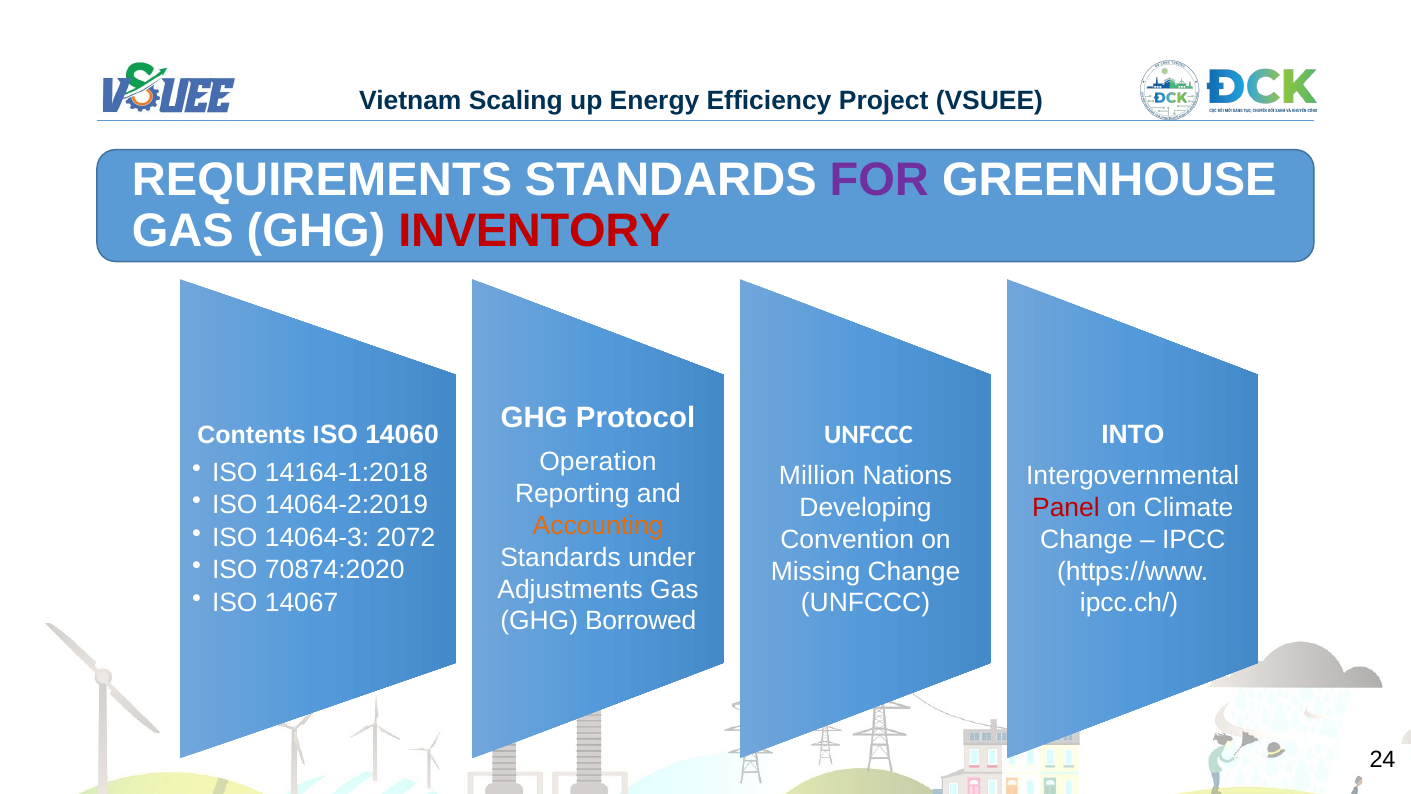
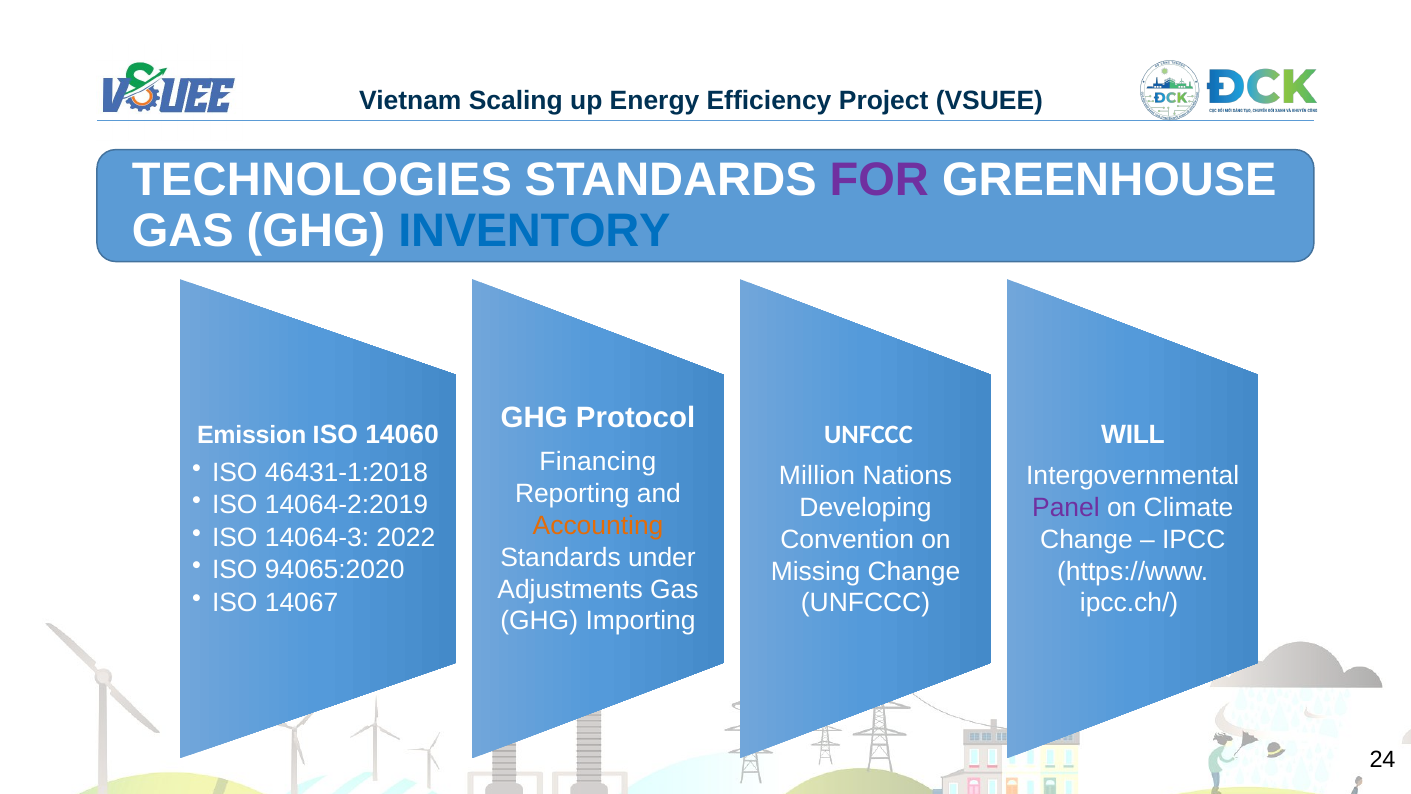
REQUIREMENTS: REQUIREMENTS -> TECHNOLOGIES (322, 180)
INVENTORY colour: red -> blue (534, 231)
INTO: INTO -> WILL (1133, 434)
Contents: Contents -> Emission (252, 435)
Operation: Operation -> Financing (598, 462)
14164-1:2018: 14164-1:2018 -> 46431-1:2018 (346, 472)
Panel colour: red -> purple (1066, 508)
2072: 2072 -> 2022 (406, 537)
70874:2020: 70874:2020 -> 94065:2020 (335, 570)
Borrowed: Borrowed -> Importing (641, 621)
